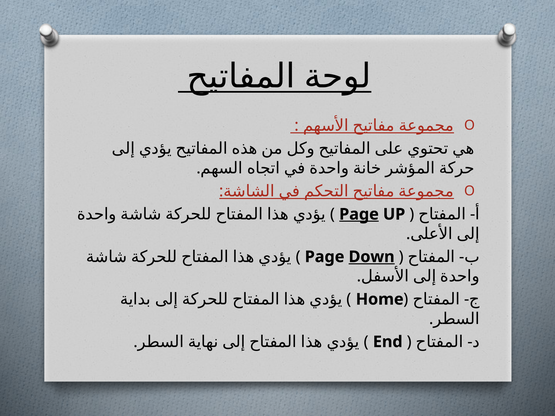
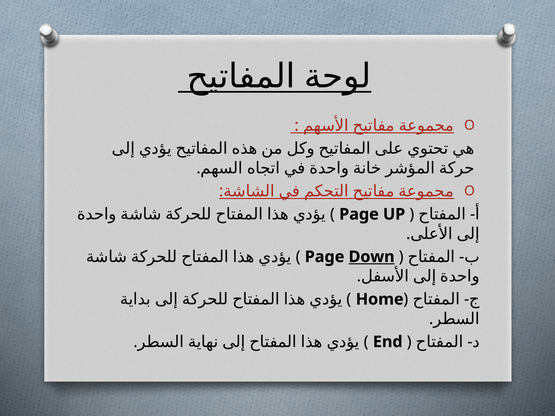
Page underline: present -> none (359, 214)
